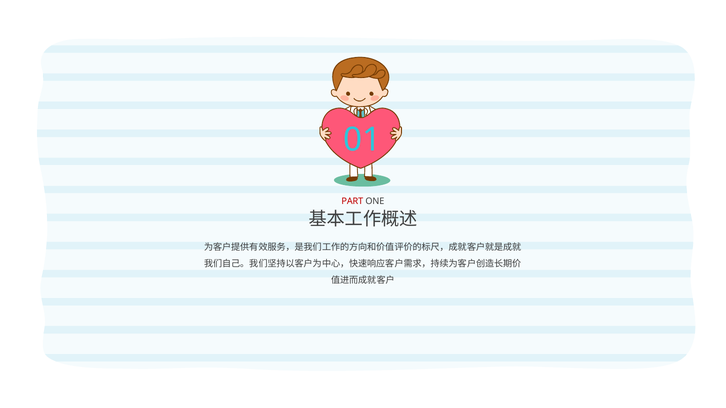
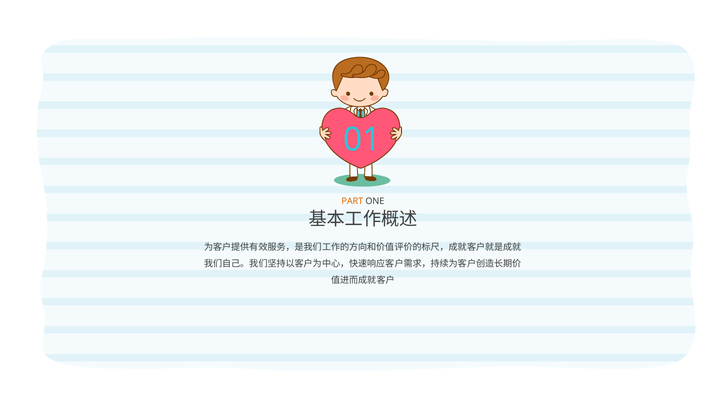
PART colour: red -> orange (352, 202)
